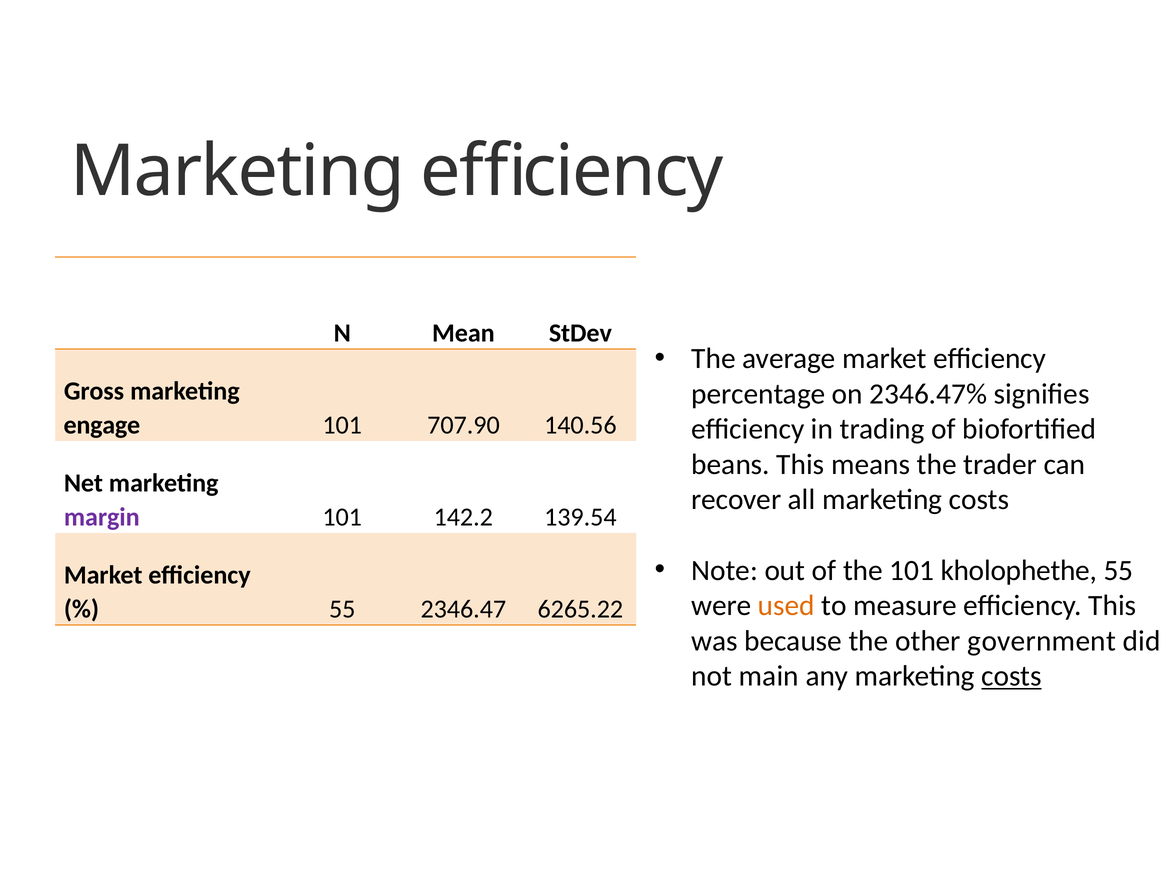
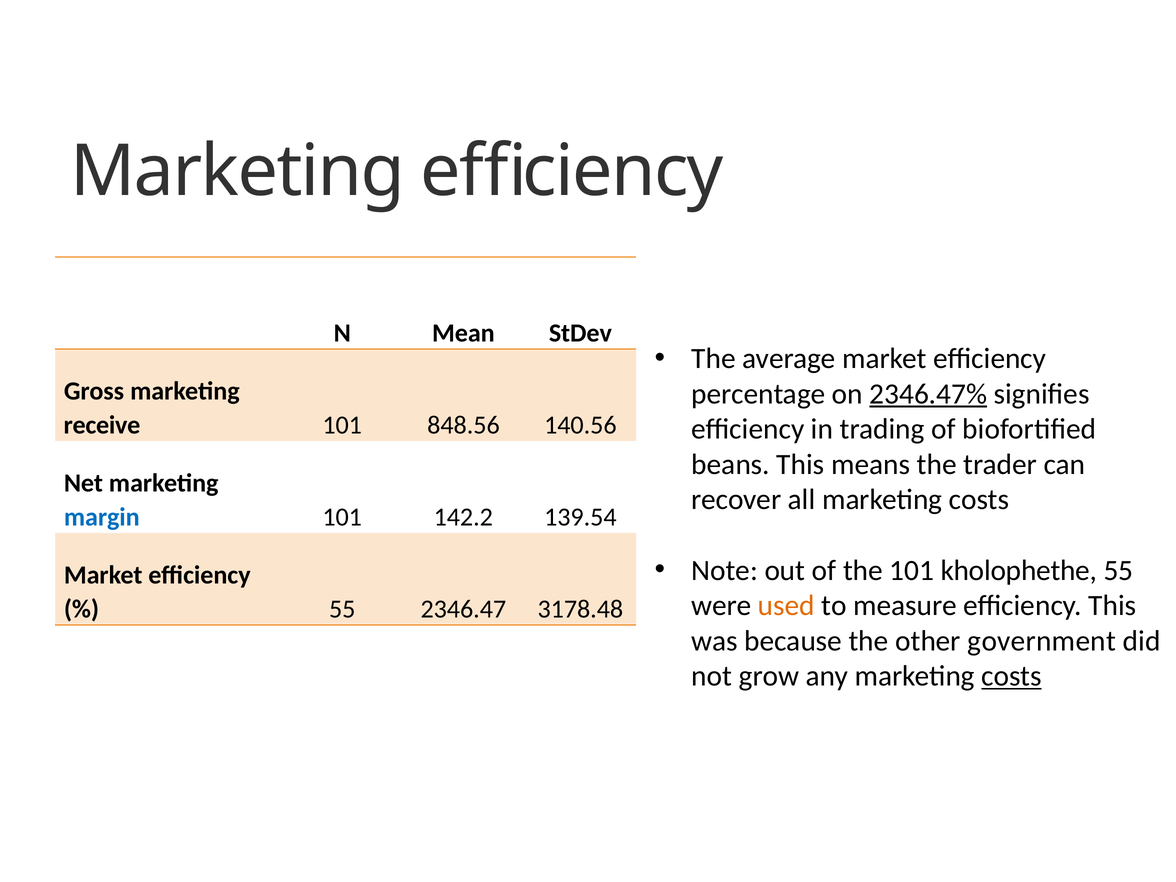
2346.47% underline: none -> present (928, 394)
engage: engage -> receive (102, 425)
707.90: 707.90 -> 848.56 (463, 425)
margin colour: purple -> blue (102, 517)
6265.22: 6265.22 -> 3178.48 (580, 609)
main: main -> grow (769, 676)
